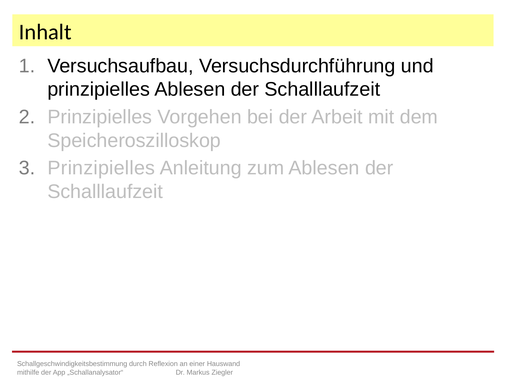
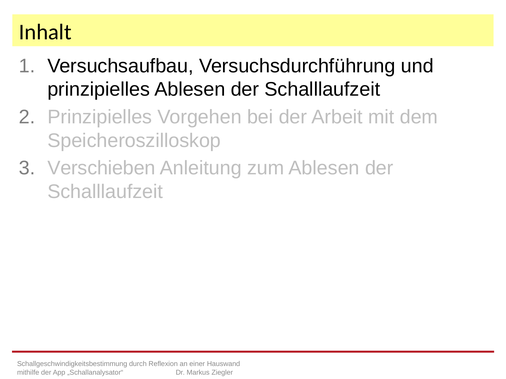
Prinzipielles: Prinzipielles -> Verschieben (101, 168)
